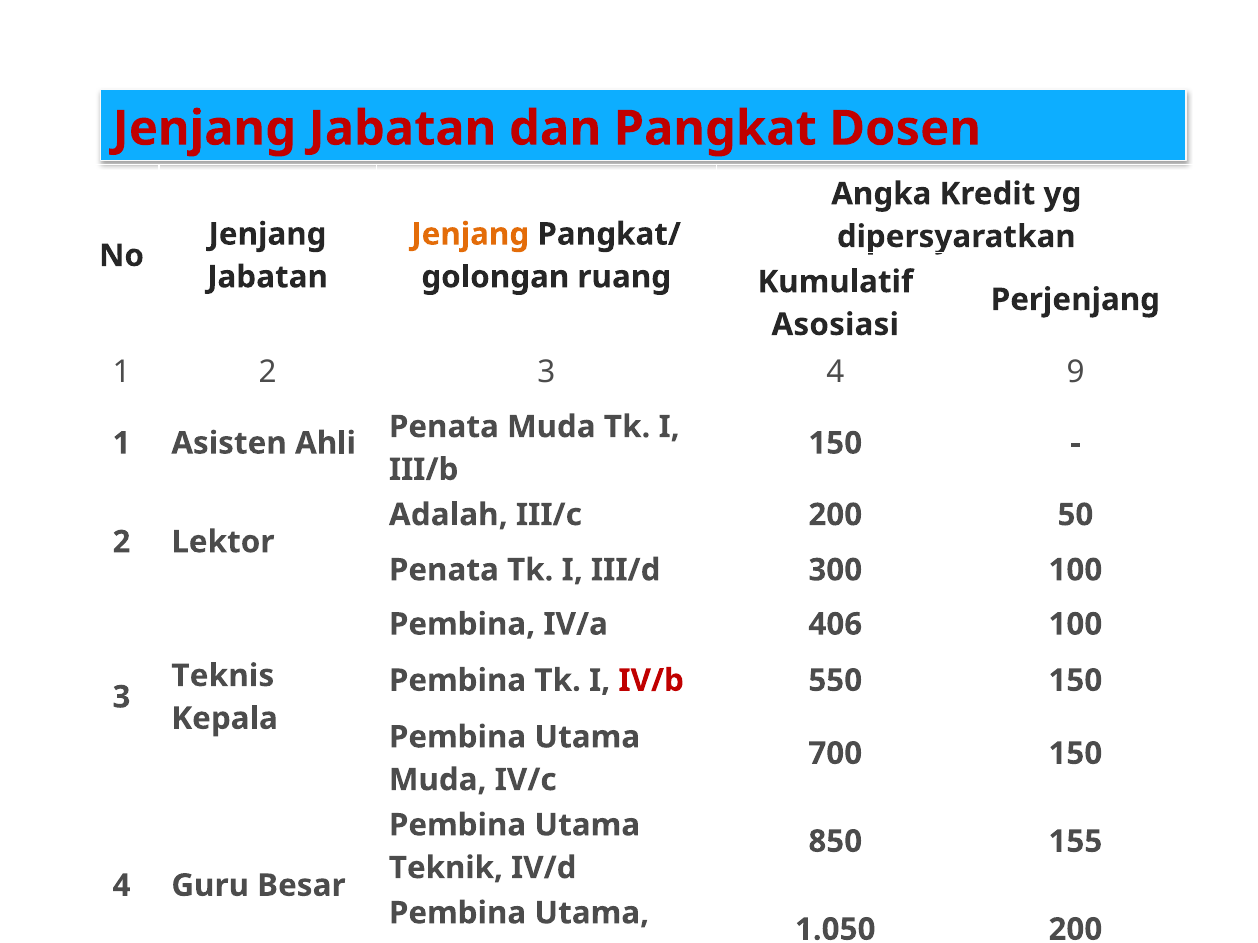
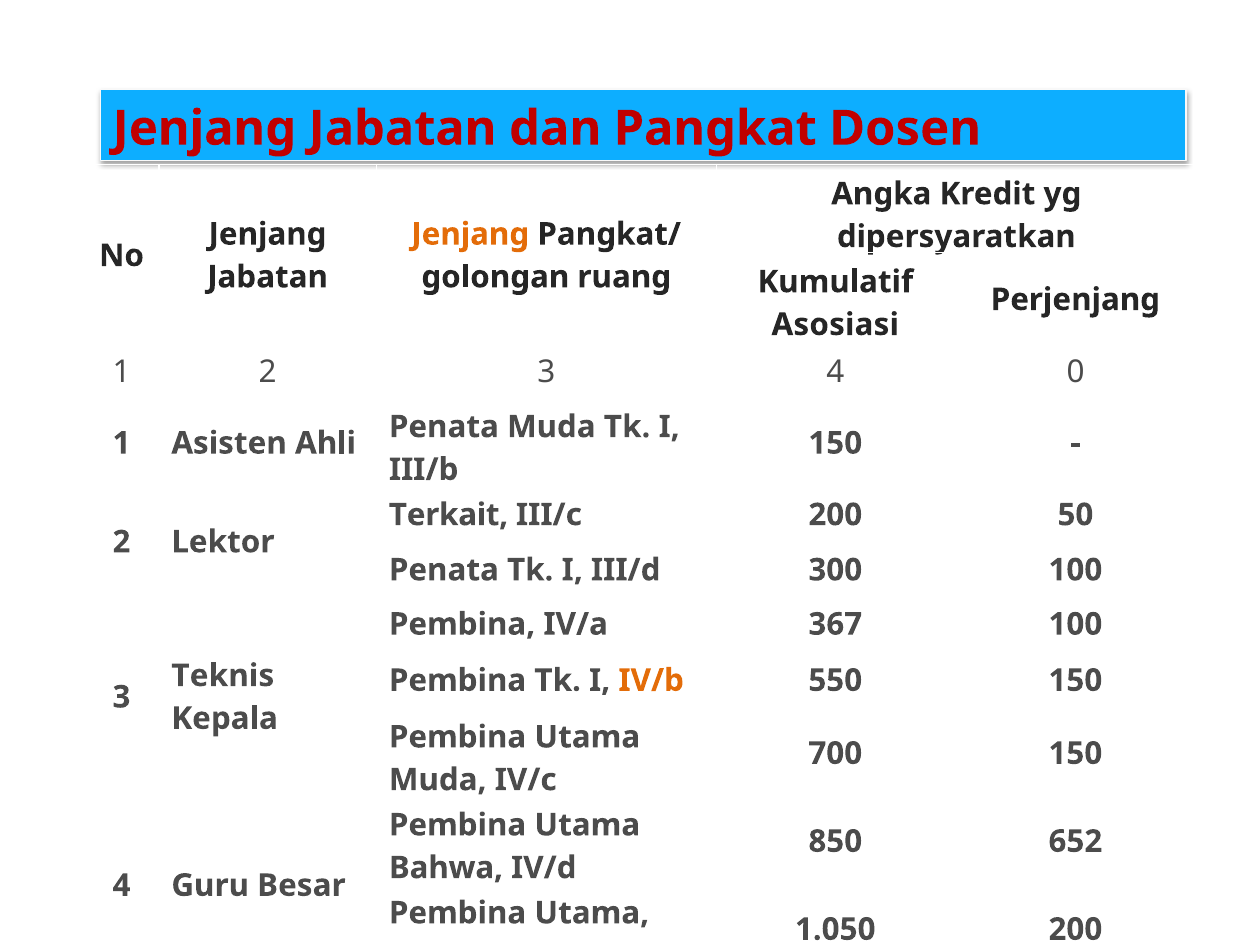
9: 9 -> 0 (1076, 373)
Adalah: Adalah -> Terkait (449, 515)
406: 406 -> 367 (835, 625)
IV/b colour: red -> orange (651, 681)
155: 155 -> 652 (1075, 842)
Teknik: Teknik -> Bahwa (446, 868)
